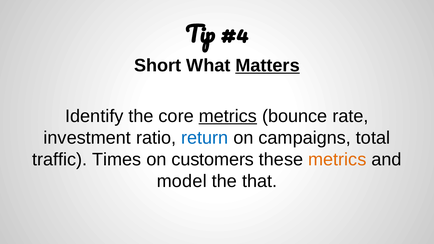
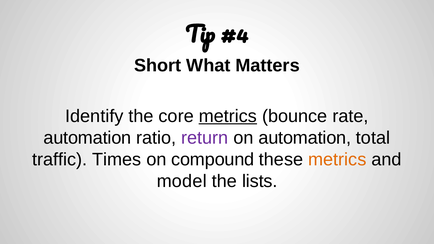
Matters underline: present -> none (268, 65)
investment: investment -> automation (87, 138)
return colour: blue -> purple (205, 138)
on campaigns: campaigns -> automation (305, 138)
customers: customers -> compound (213, 160)
that: that -> lists (260, 181)
